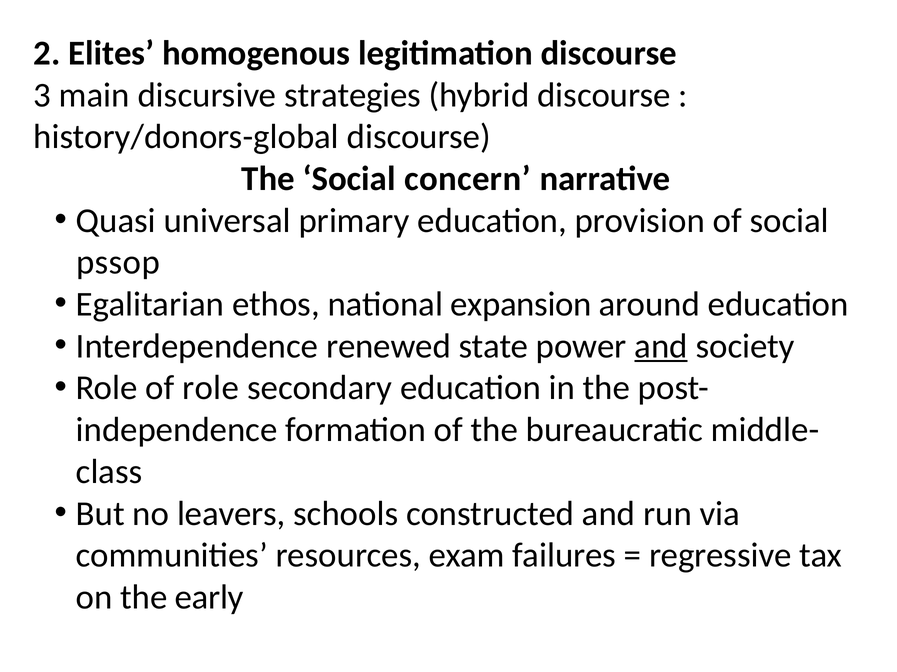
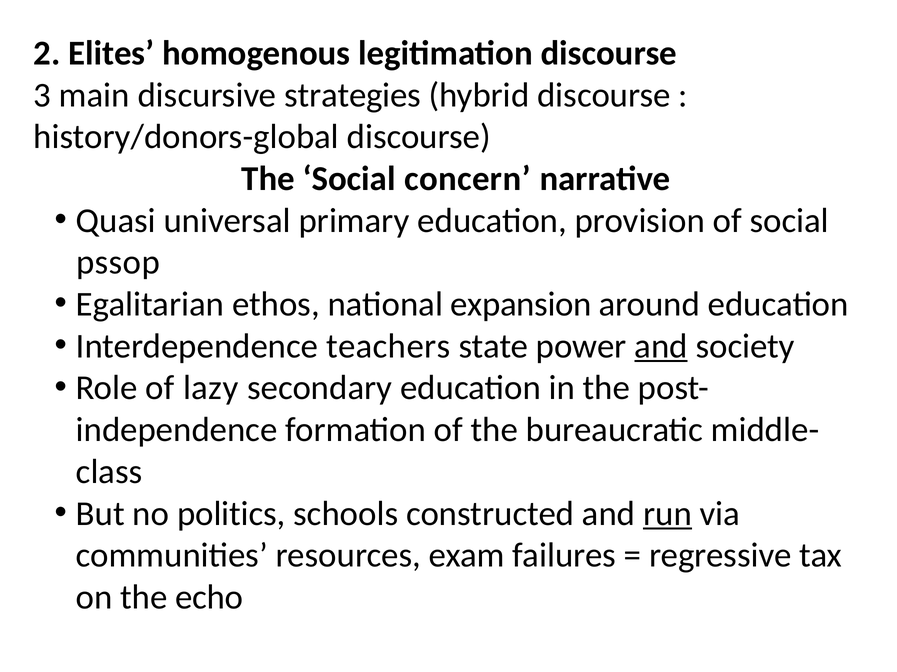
renewed: renewed -> teachers (388, 347)
of role: role -> lazy (211, 388)
leavers: leavers -> politics (231, 514)
run underline: none -> present (667, 514)
early: early -> echo (209, 598)
